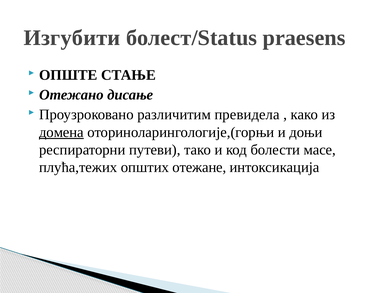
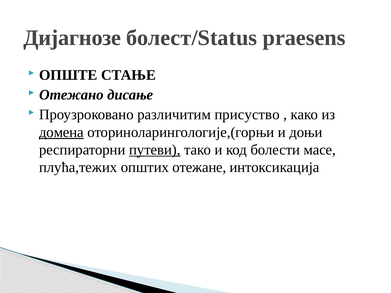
Изгубити: Изгубити -> Дијагнозе (72, 38)
превидела: превидела -> присуство (247, 115)
путеви underline: none -> present (155, 150)
